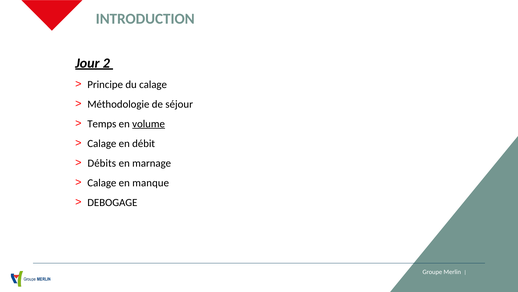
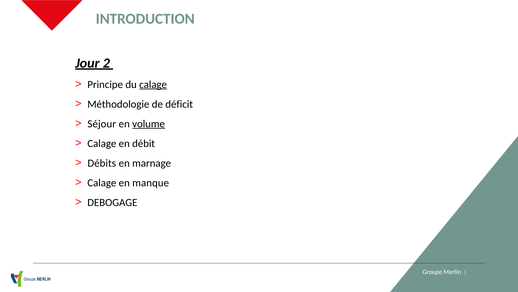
calage underline: none -> present (153, 84)
séjour: séjour -> déficit (179, 104)
Temps: Temps -> Séjour (102, 124)
